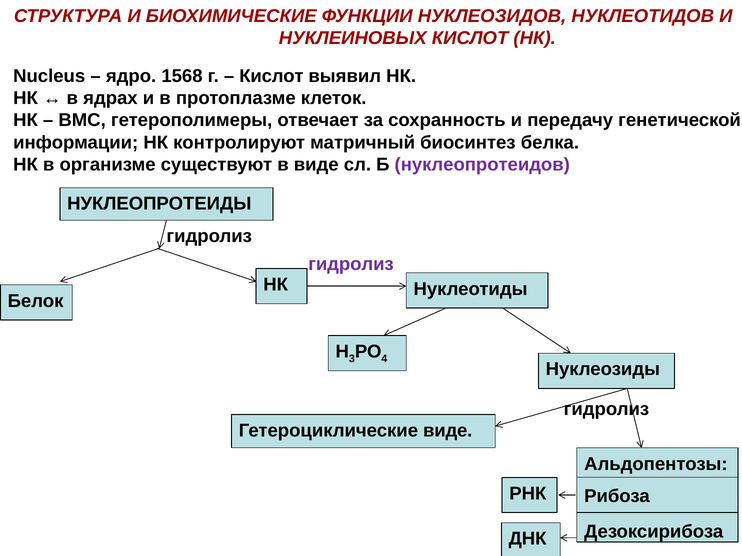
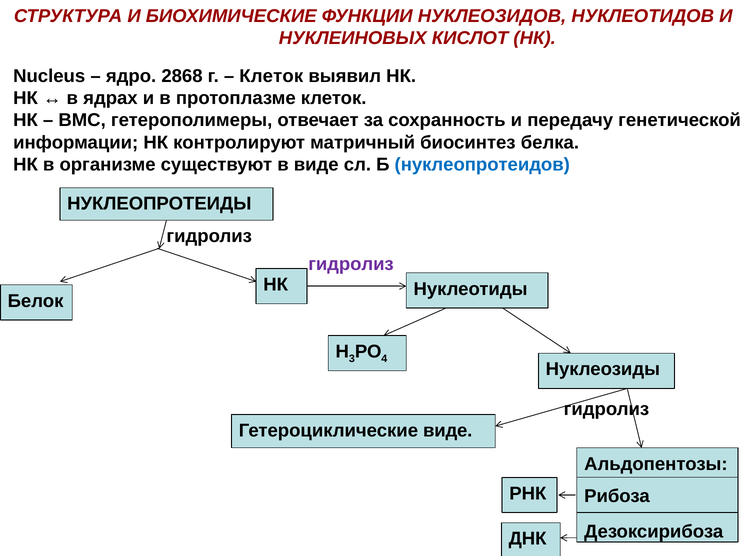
1568: 1568 -> 2868 (182, 76)
Кислот: Кислот -> Клеток (271, 76)
нуклеопротеидов colour: purple -> blue (482, 165)
